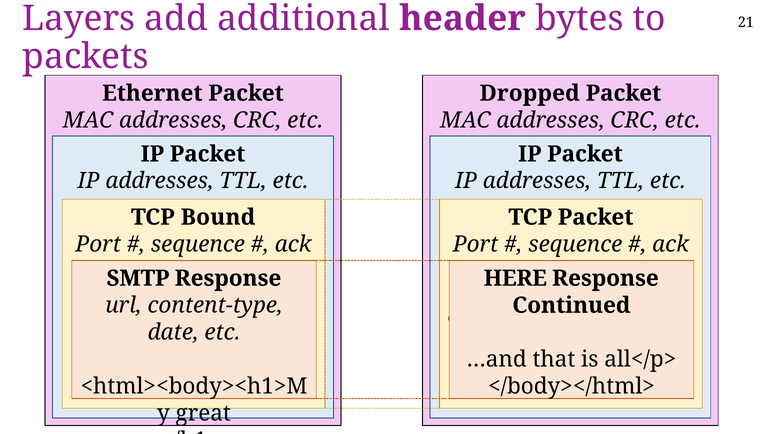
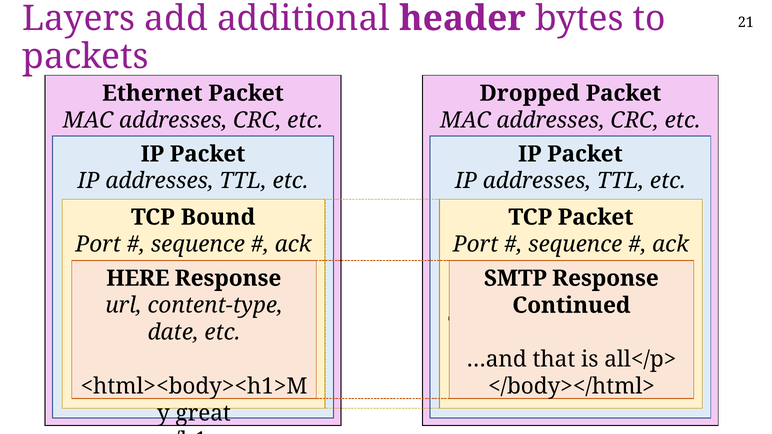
SMTP: SMTP -> HERE (138, 278)
HERE: HERE -> SMTP (515, 278)
